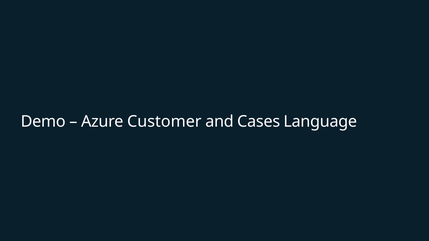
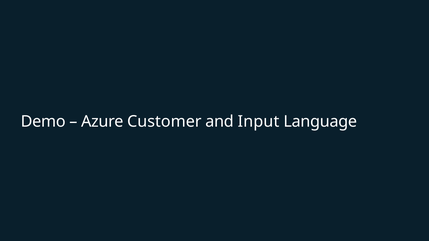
Cases: Cases -> Input (258, 122)
